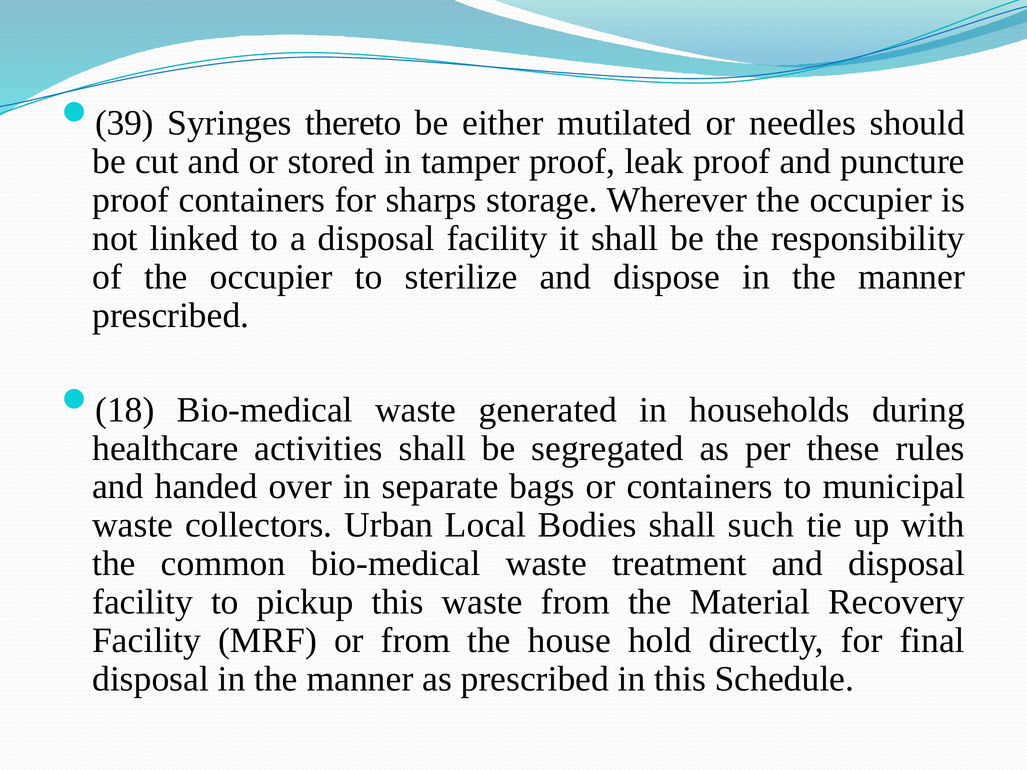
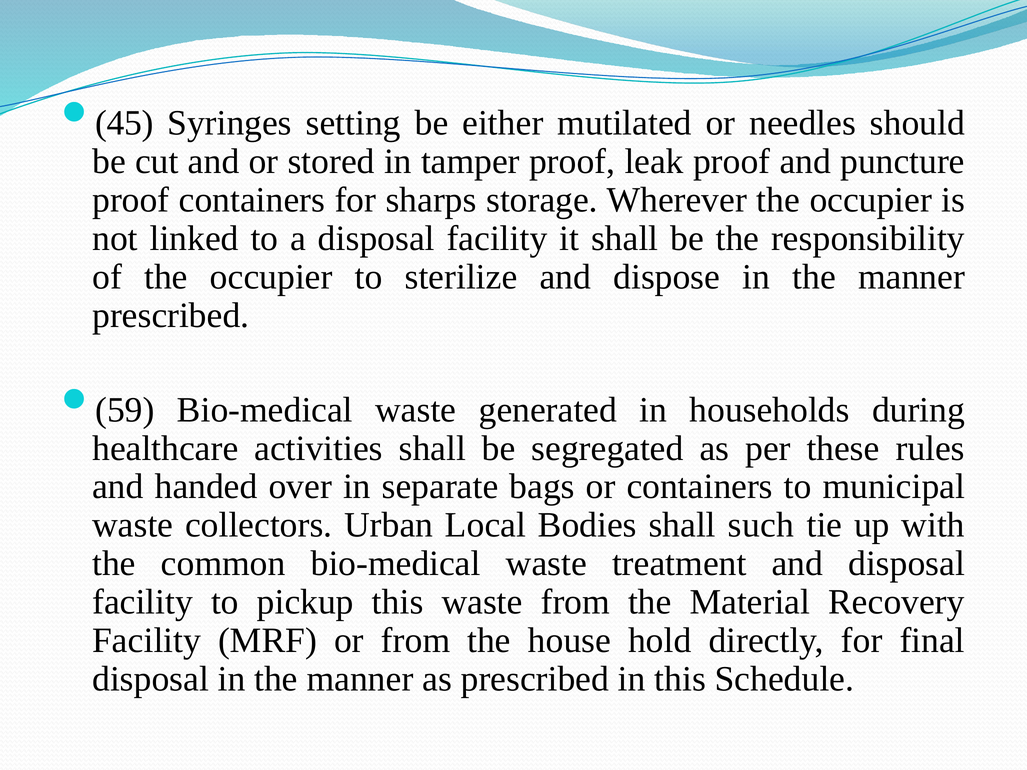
39: 39 -> 45 (124, 123)
thereto: thereto -> setting (353, 123)
18: 18 -> 59 (125, 410)
